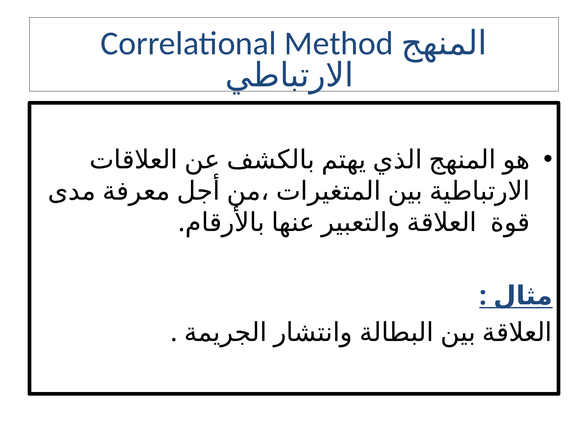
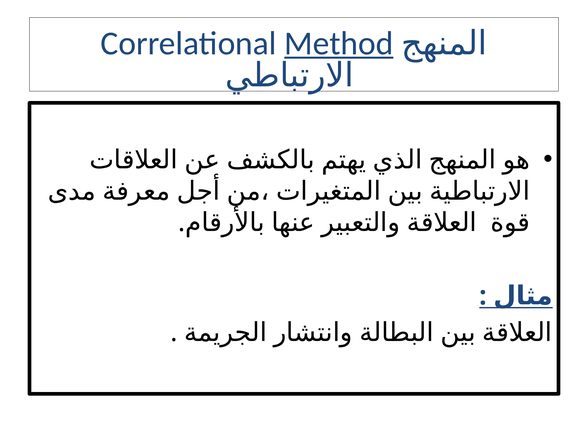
Method underline: none -> present (339, 43)
